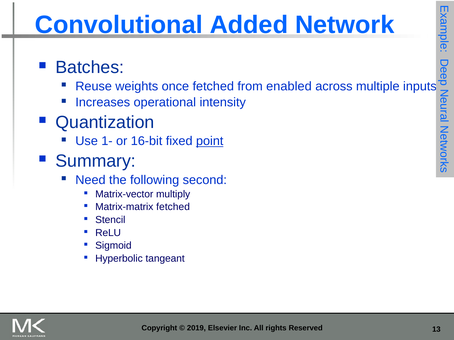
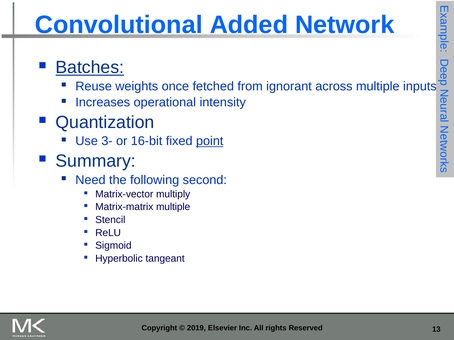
Batches underline: none -> present (90, 68)
enabled: enabled -> ignorant (289, 86)
1-: 1- -> 3- (107, 141)
Matrix-matrix fetched: fetched -> multiple (173, 207)
